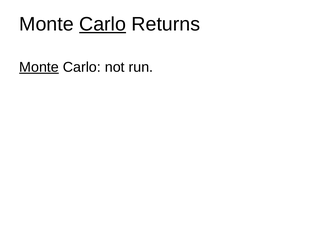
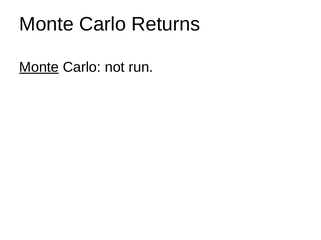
Carlo underline: present -> none (103, 24)
